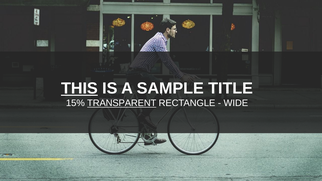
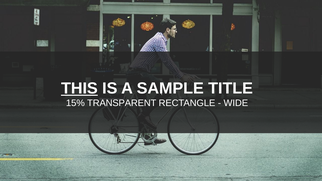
TRANSPARENT underline: present -> none (122, 103)
